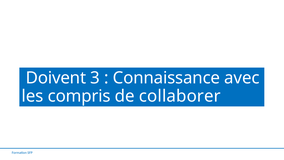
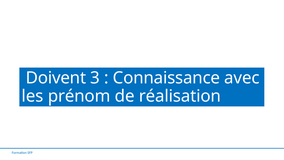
compris: compris -> prénom (79, 96)
collaborer: collaborer -> réalisation (180, 96)
